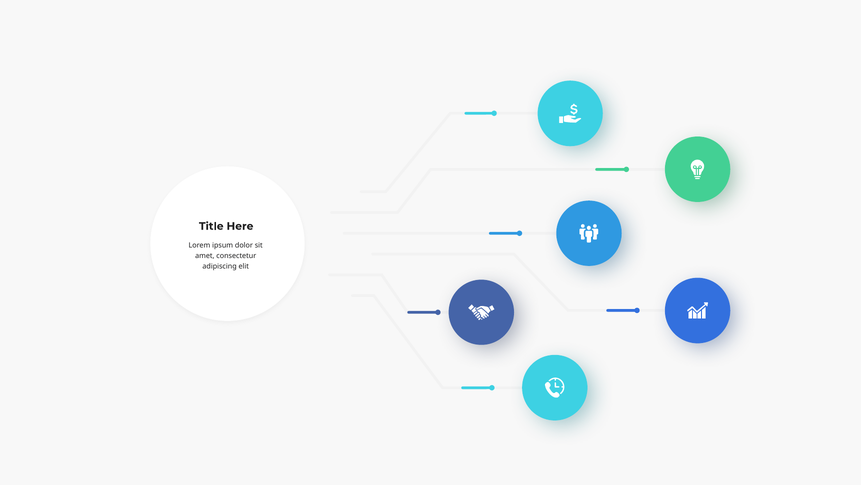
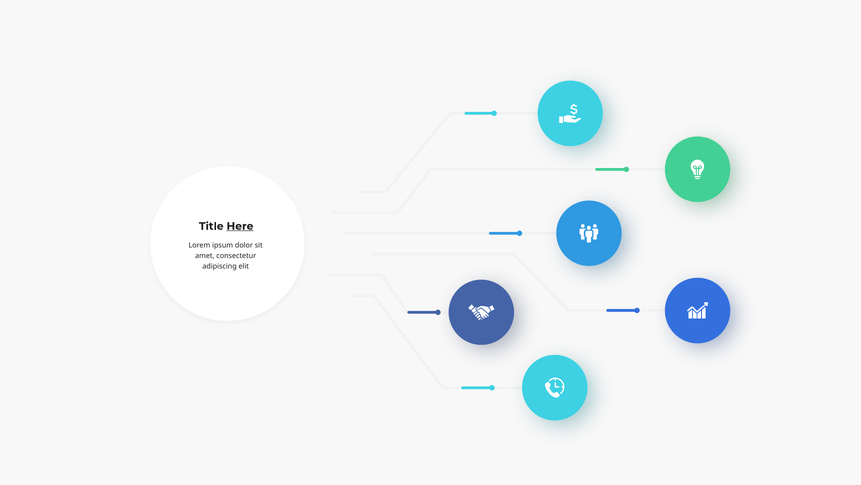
Here underline: none -> present (240, 226)
